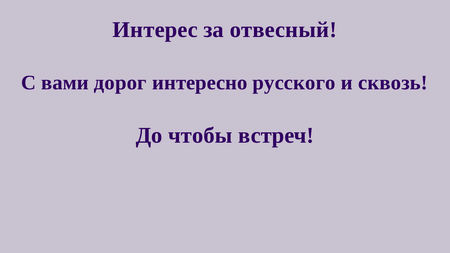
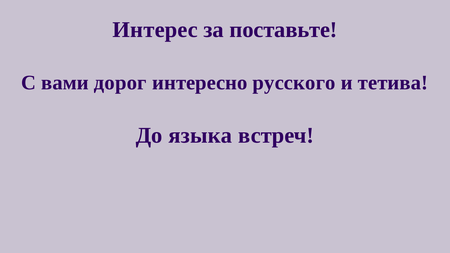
отвесный: отвесный -> поставьте (284, 30)
сквозь: сквозь -> тетива (393, 83)
чтобы: чтобы -> языка (200, 136)
